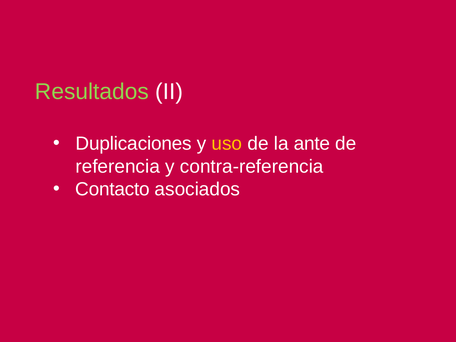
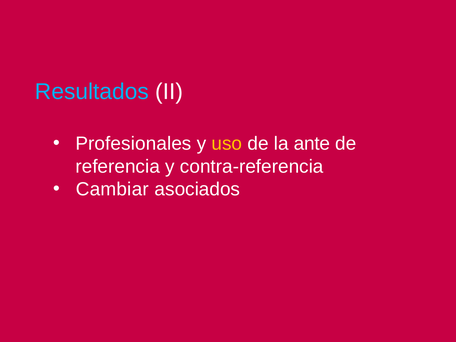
Resultados colour: light green -> light blue (92, 92)
Duplicaciones: Duplicaciones -> Profesionales (133, 144)
Contacto: Contacto -> Cambiar (112, 189)
